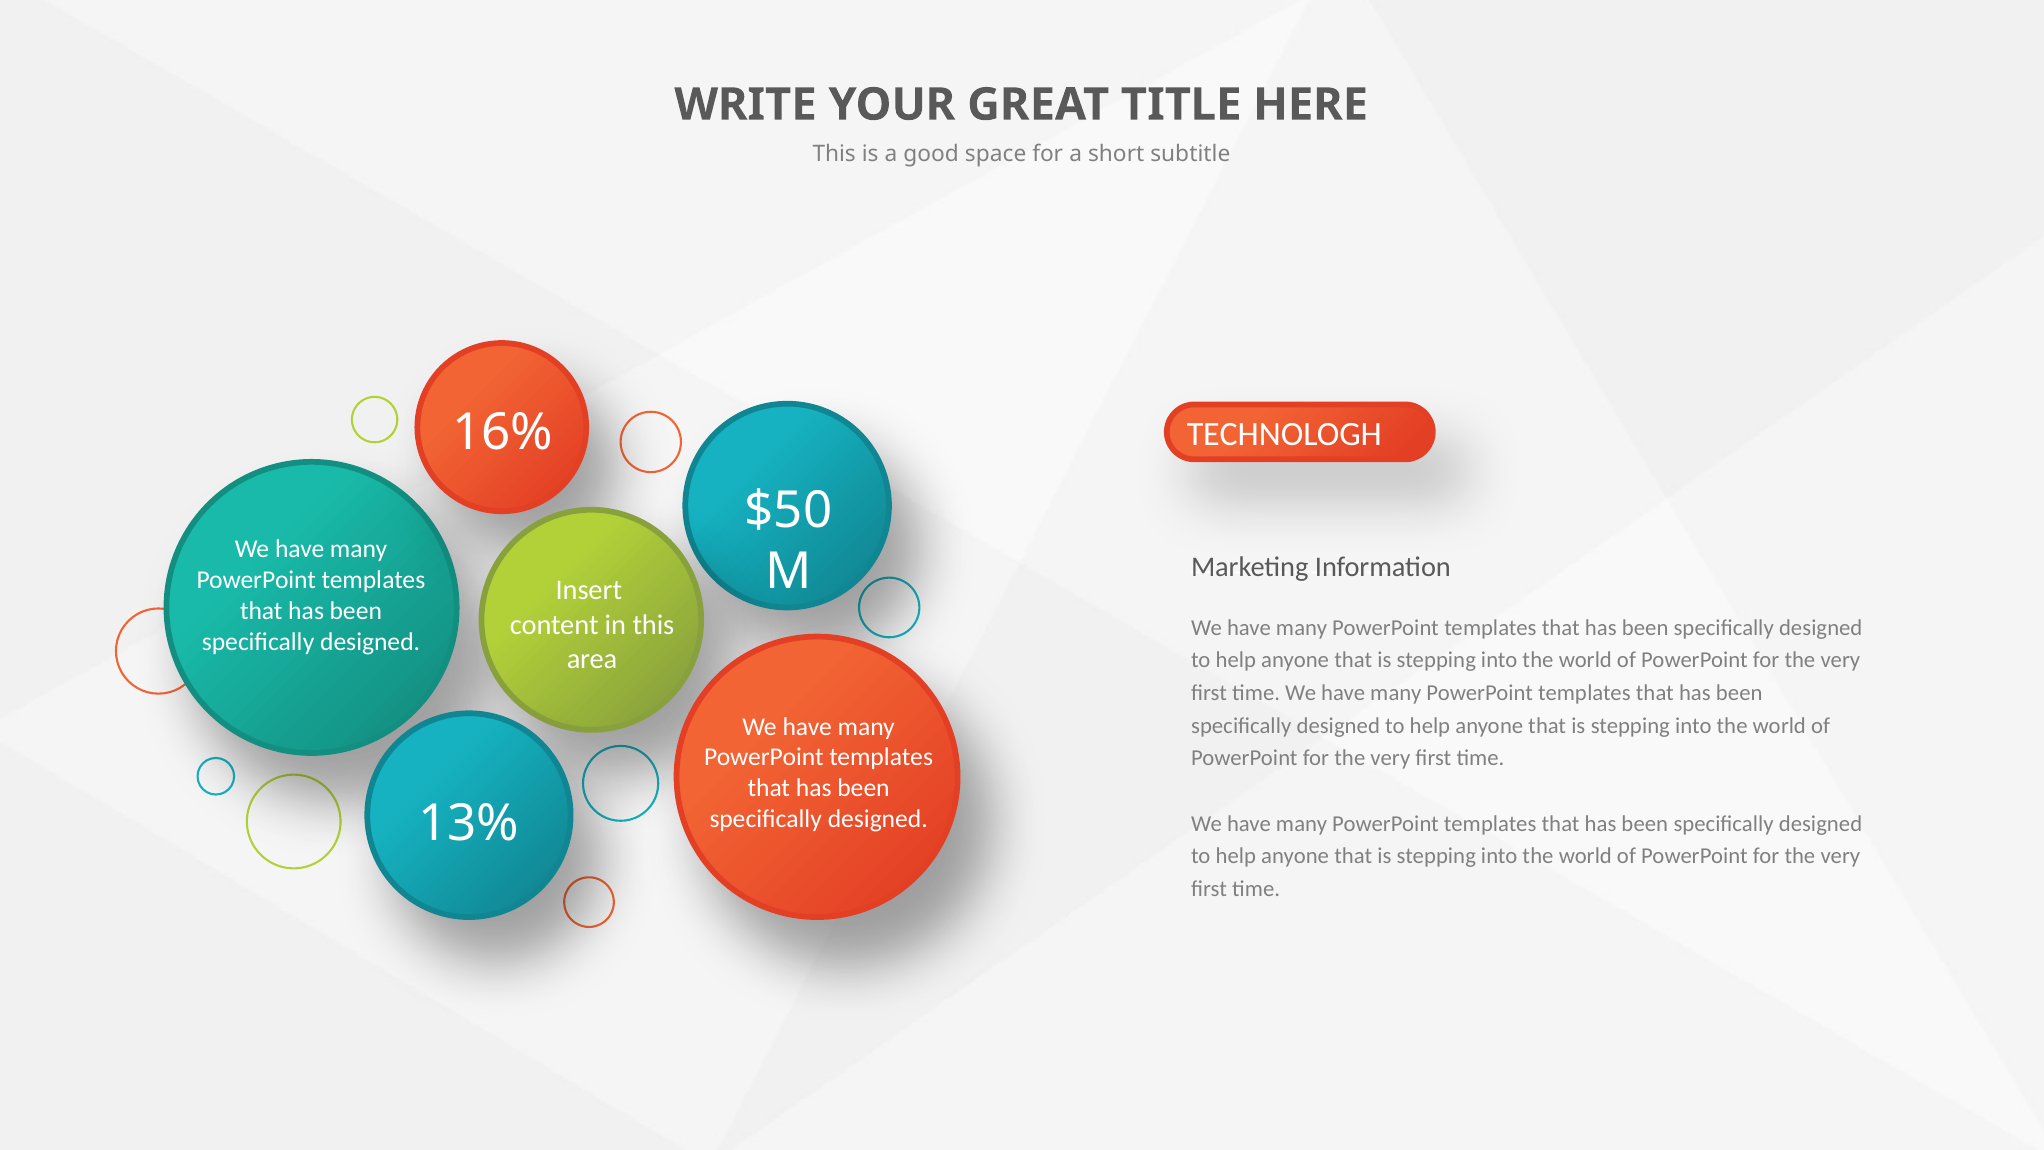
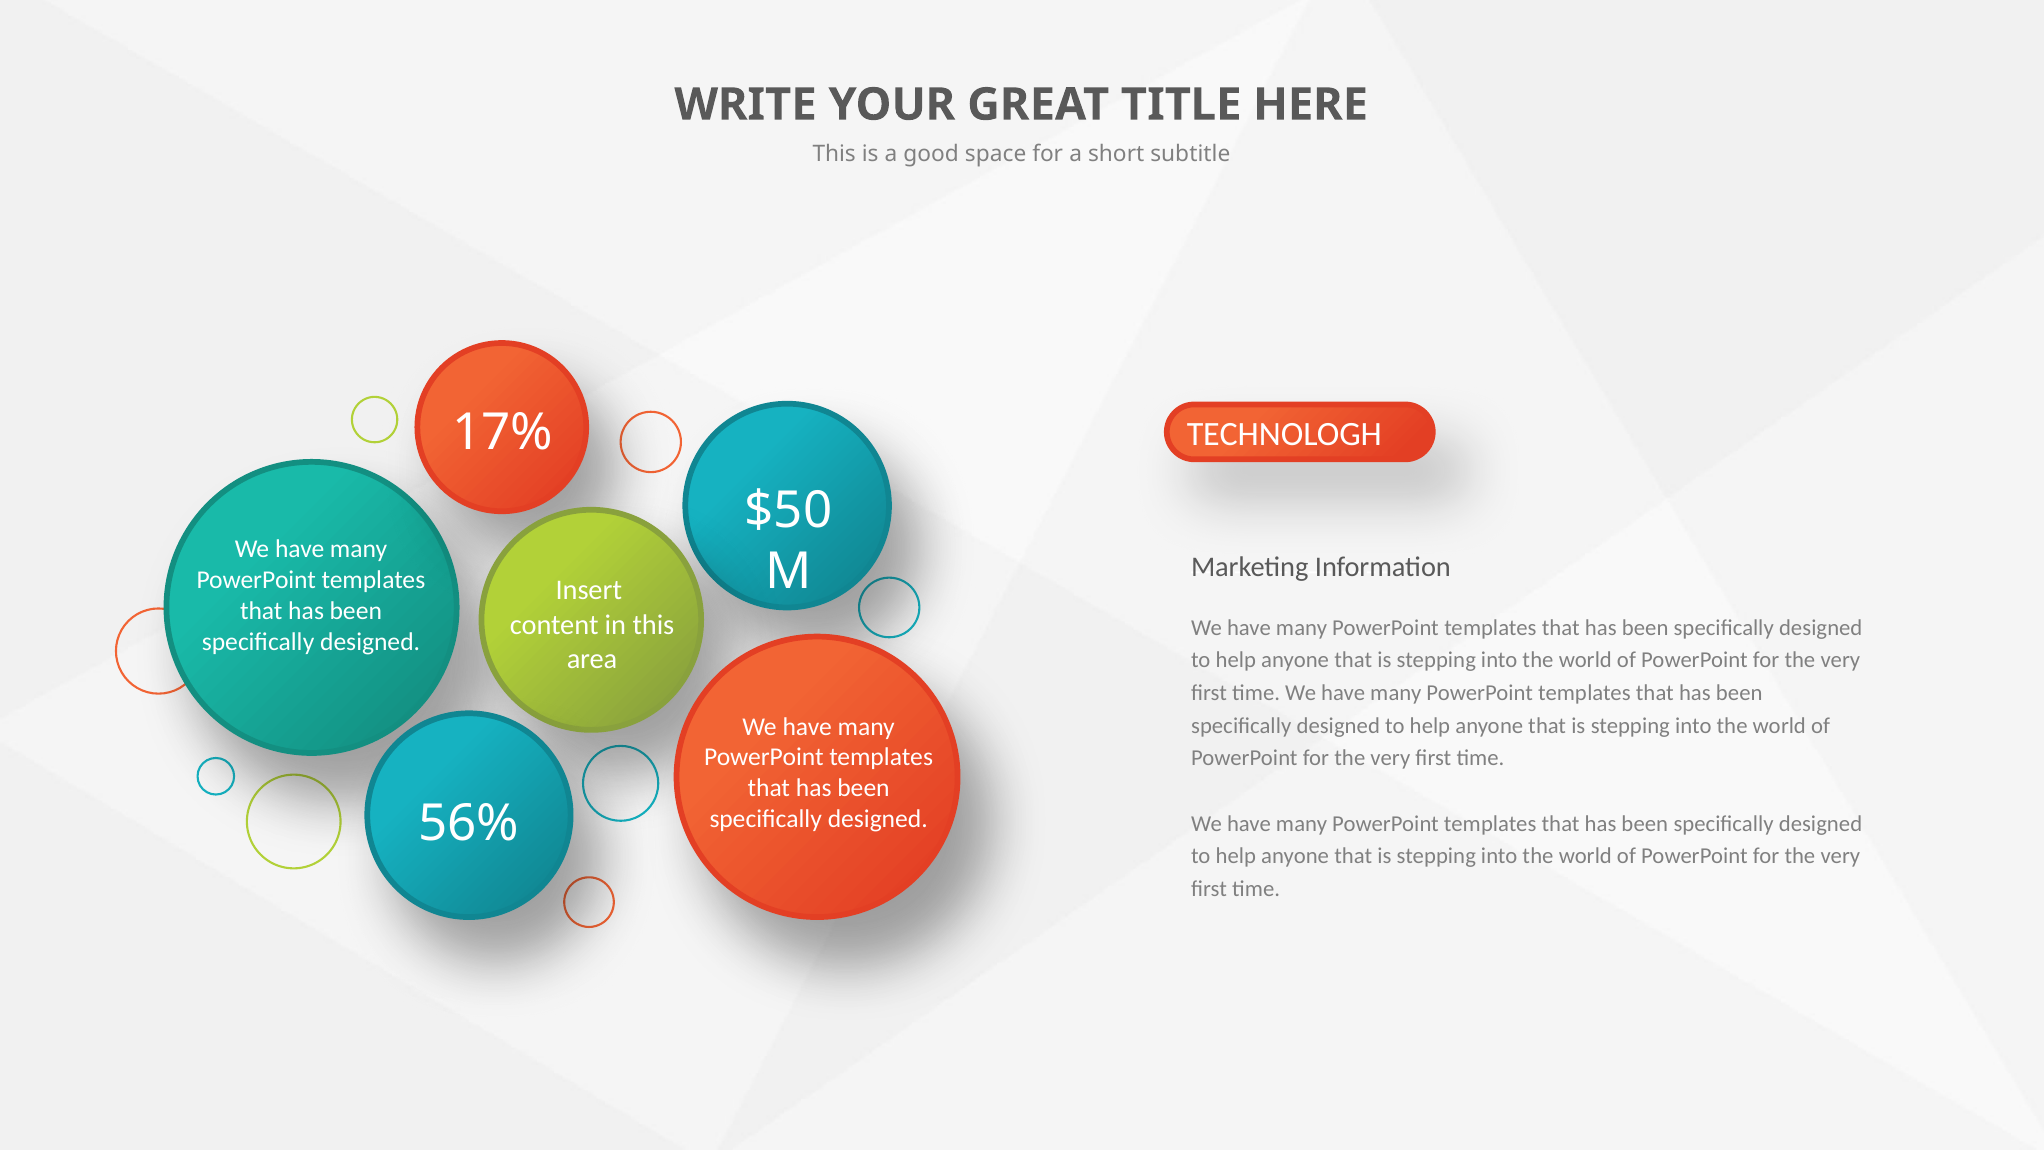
16%: 16% -> 17% (503, 433)
13%: 13% -> 56% (469, 823)
